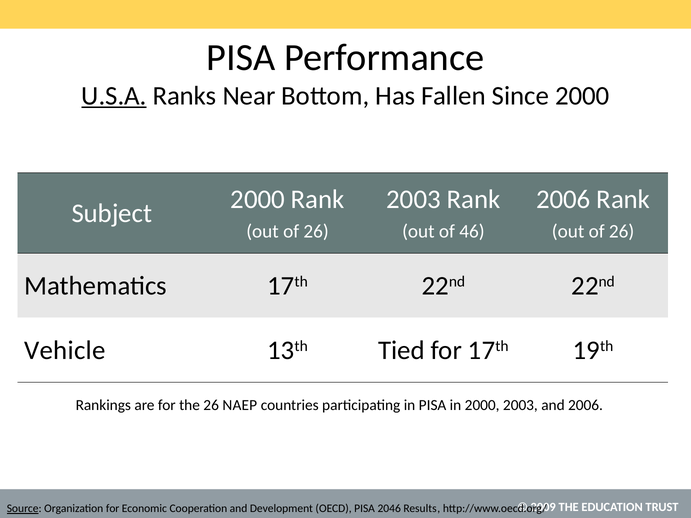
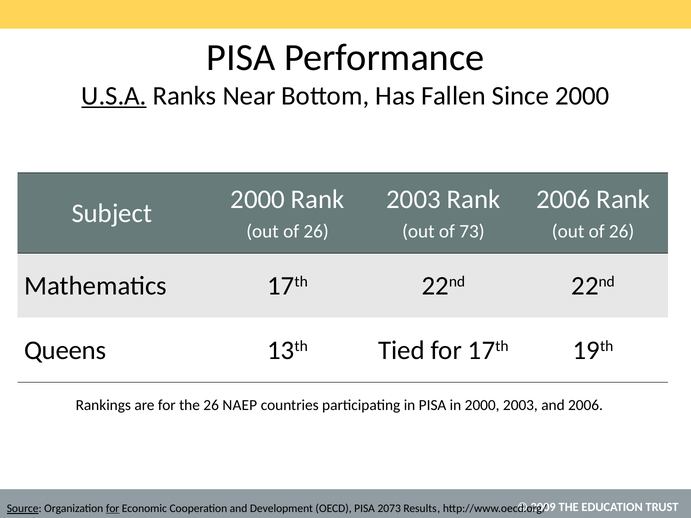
46: 46 -> 73 (472, 232)
Vehicle: Vehicle -> Queens (65, 350)
for underline: none -> present (113, 509)
2046: 2046 -> 2073 (389, 509)
